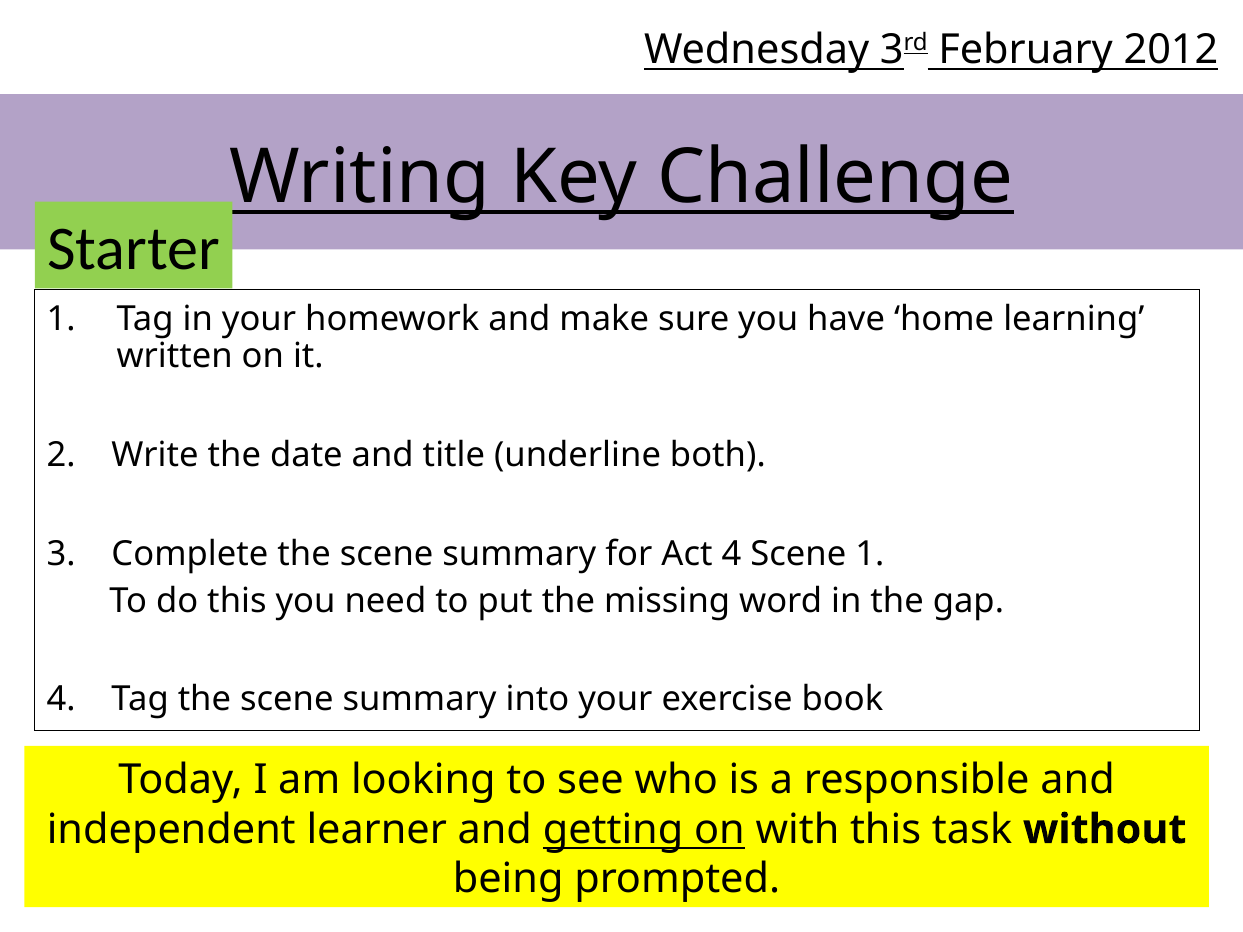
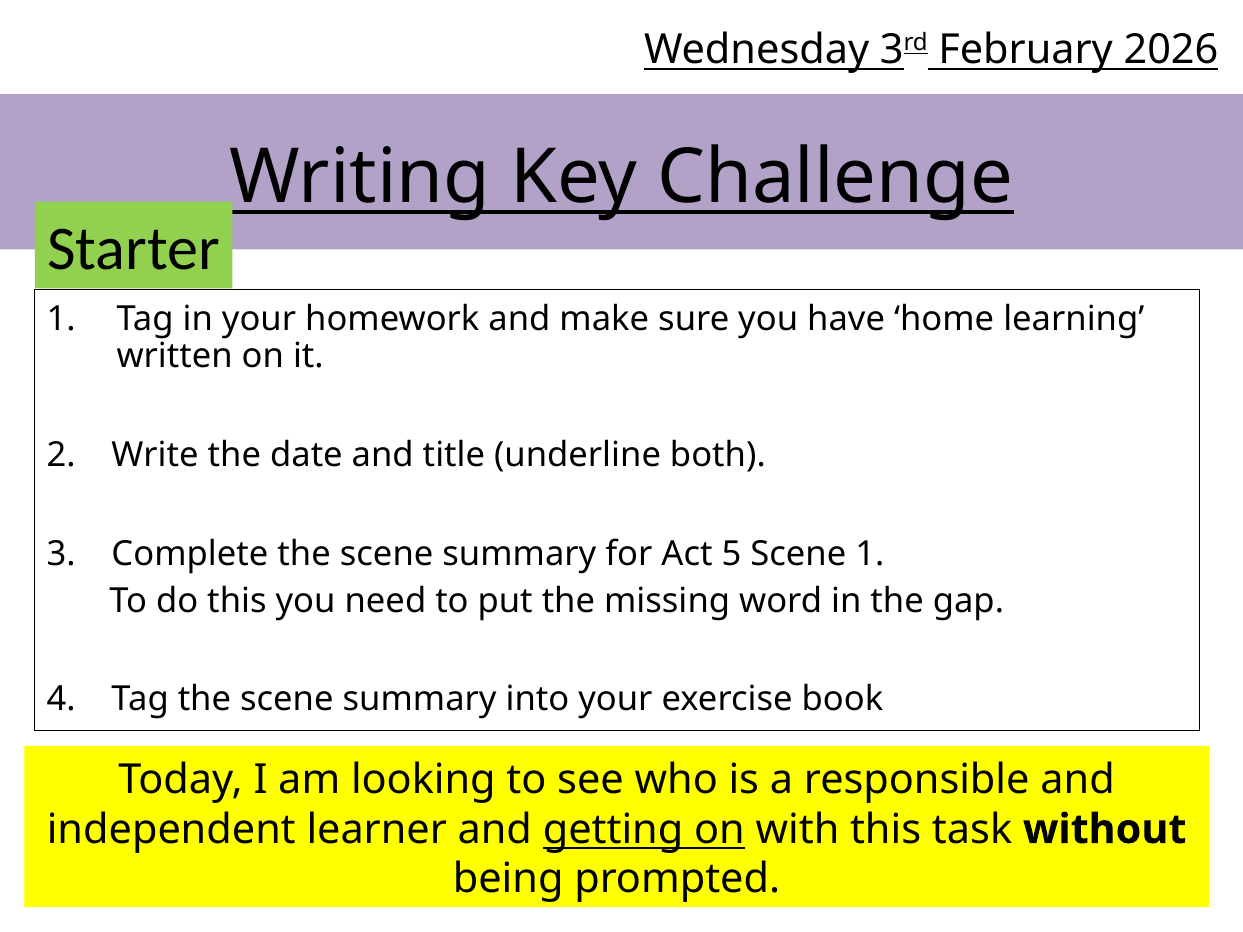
2012: 2012 -> 2026 (1171, 50)
Act 4: 4 -> 5 (732, 554)
